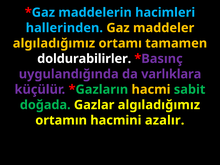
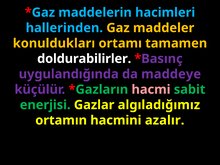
algıladığımız: algıladığımız -> konuldukları (54, 43)
varlıklara: varlıklara -> maddeye (171, 74)
hacmi colour: yellow -> pink (151, 89)
doğada: doğada -> enerjisi (45, 105)
